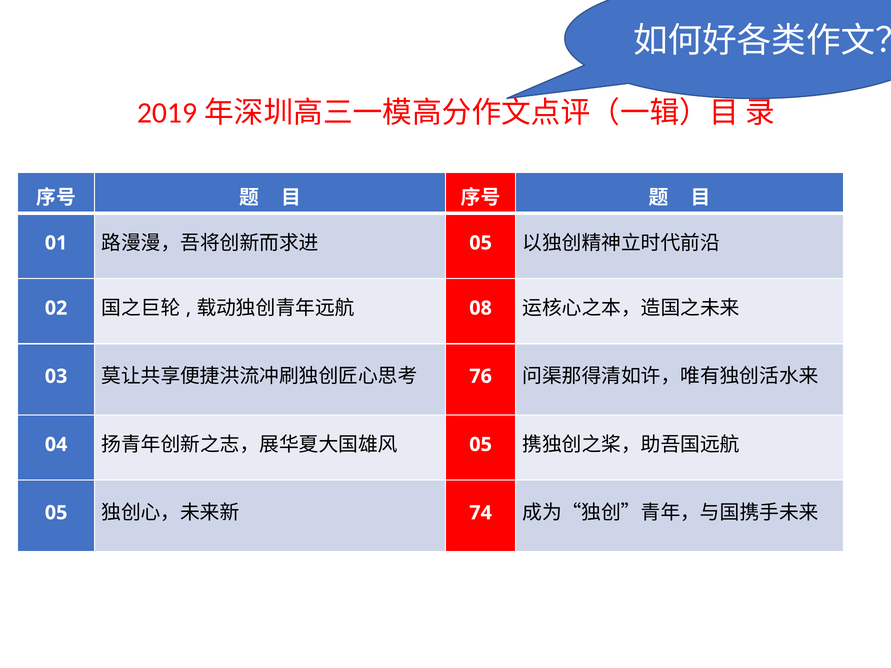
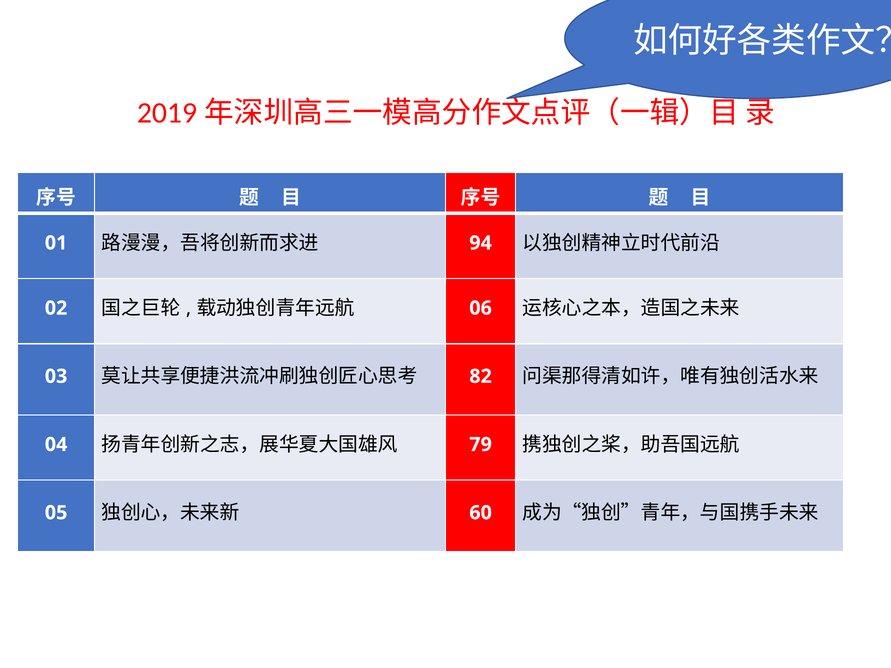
05: 05 -> 94 (481, 243)
08: 08 -> 06 (481, 308)
76: 76 -> 82 (481, 376)
05: 05 -> 79 (481, 445)
74: 74 -> 60 (481, 513)
